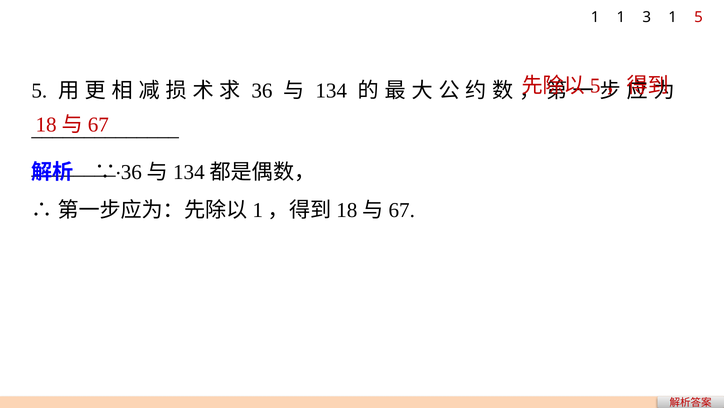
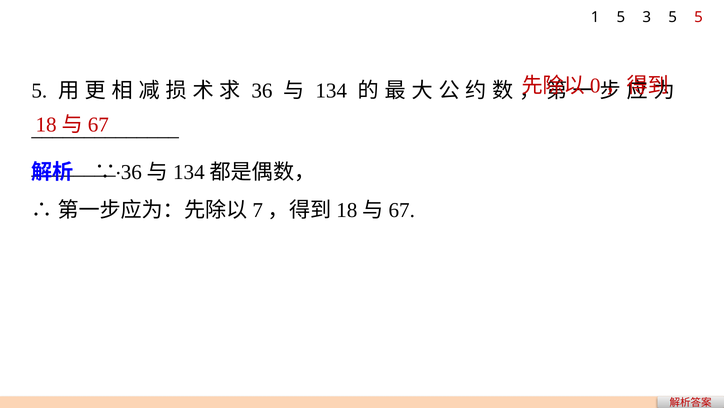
1 1: 1 -> 5 (621, 17)
3 1: 1 -> 5 (673, 17)
5: 5 -> 0 (595, 86)
1: 1 -> 7 (258, 210)
